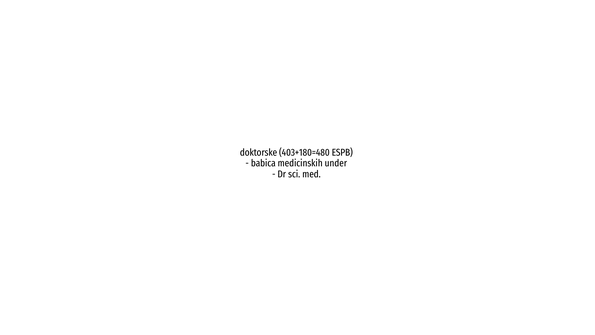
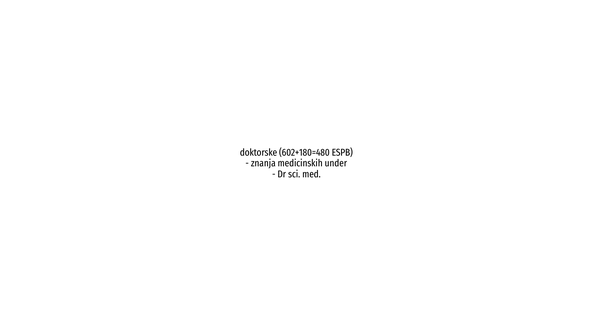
403+180=480: 403+180=480 -> 602+180=480 (304, 153)
babica: babica -> znanja (263, 163)
